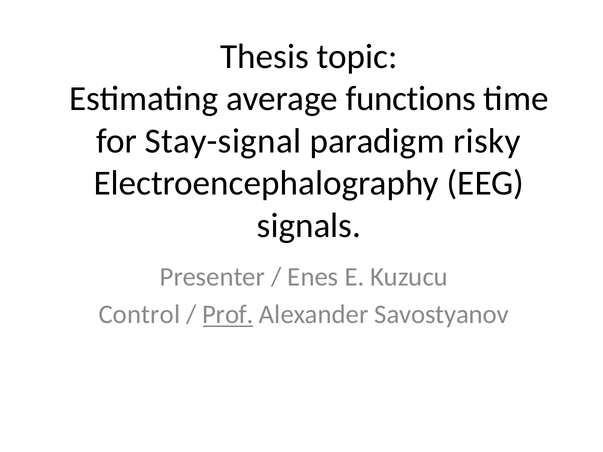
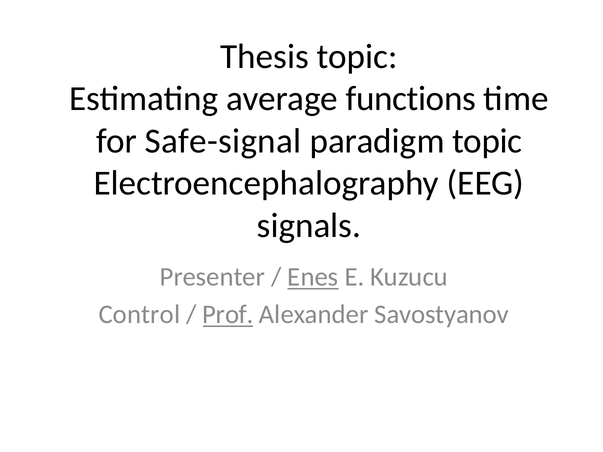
Stay-signal: Stay-signal -> Safe-signal (223, 141)
paradigm risky: risky -> topic (487, 141)
Enes underline: none -> present (313, 277)
